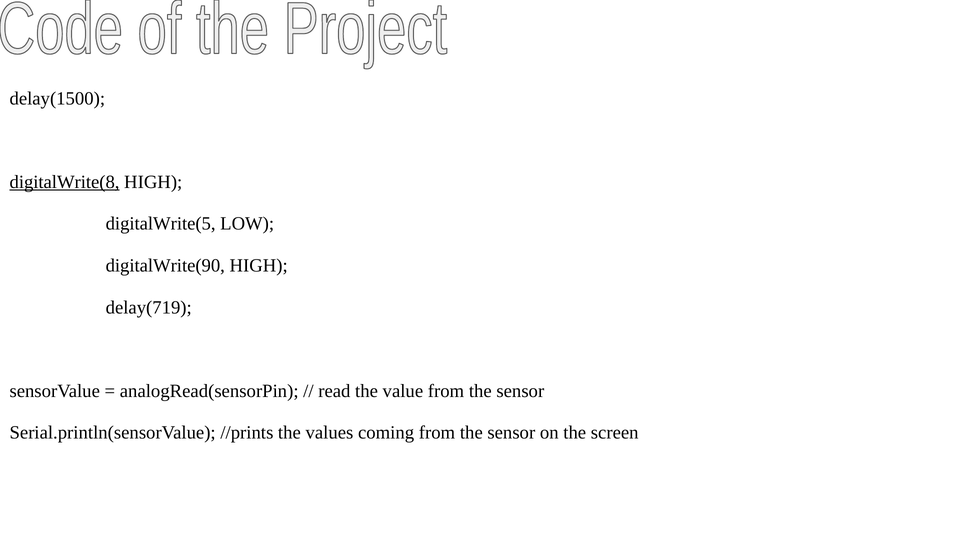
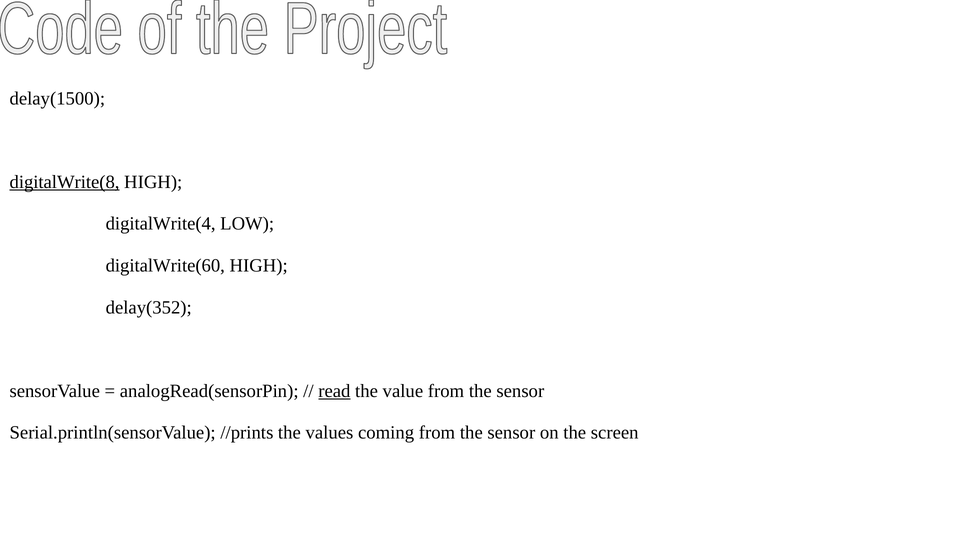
digitalWrite(5: digitalWrite(5 -> digitalWrite(4 (161, 224)
digitalWrite(90: digitalWrite(90 -> digitalWrite(60 (165, 265)
delay(719: delay(719 -> delay(352 (149, 307)
read underline: none -> present (334, 391)
